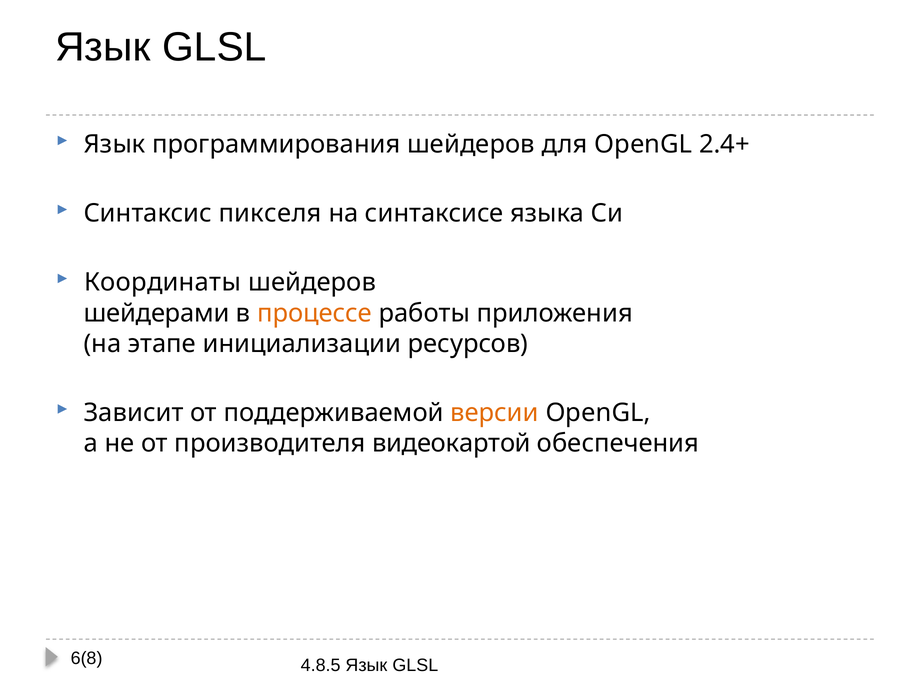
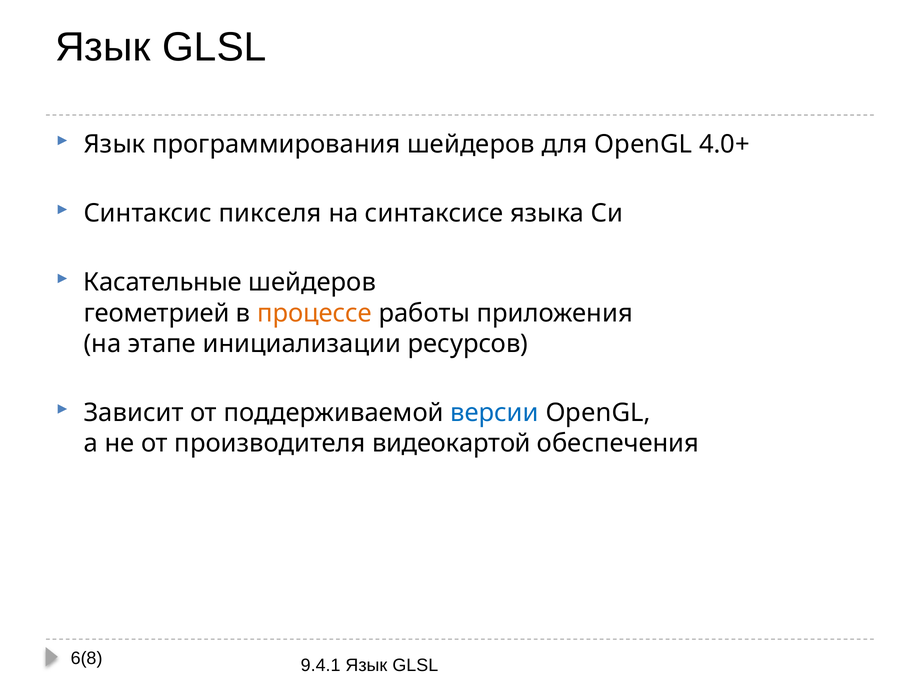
2.4+: 2.4+ -> 4.0+ (724, 144)
Координаты: Координаты -> Касательные (163, 282)
шейдерами: шейдерами -> геометрией (157, 313)
версии colour: orange -> blue (495, 413)
4.8.5: 4.8.5 -> 9.4.1 (321, 665)
